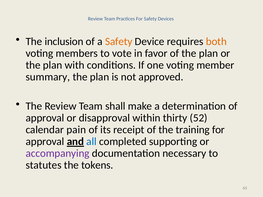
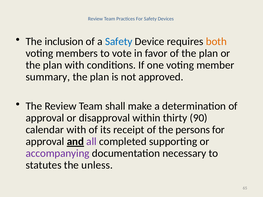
Safety colour: orange -> blue (119, 42)
52: 52 -> 90 (199, 118)
calendar pain: pain -> with (76, 130)
training: training -> persons (193, 130)
all colour: blue -> purple (92, 142)
tokens: tokens -> unless (97, 165)
